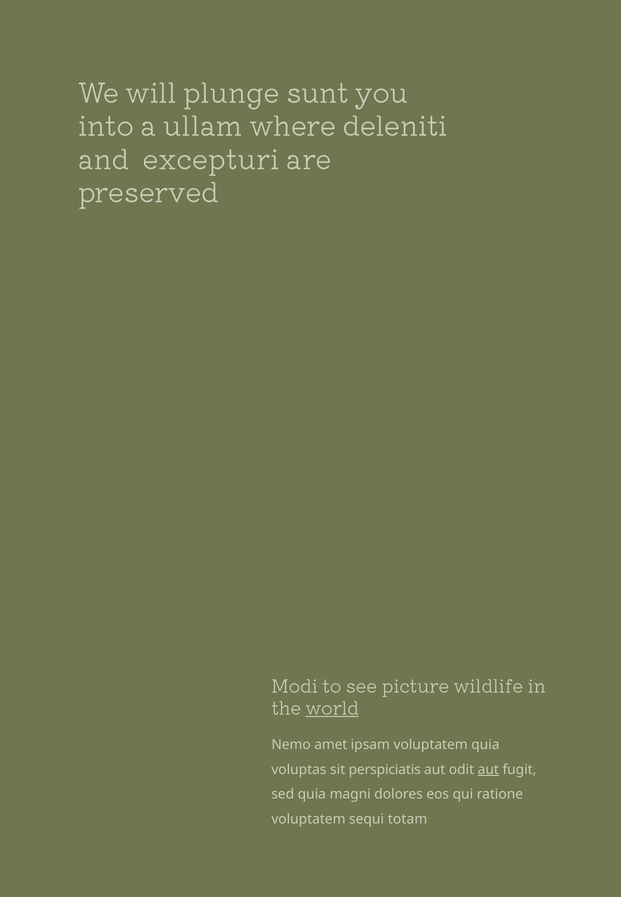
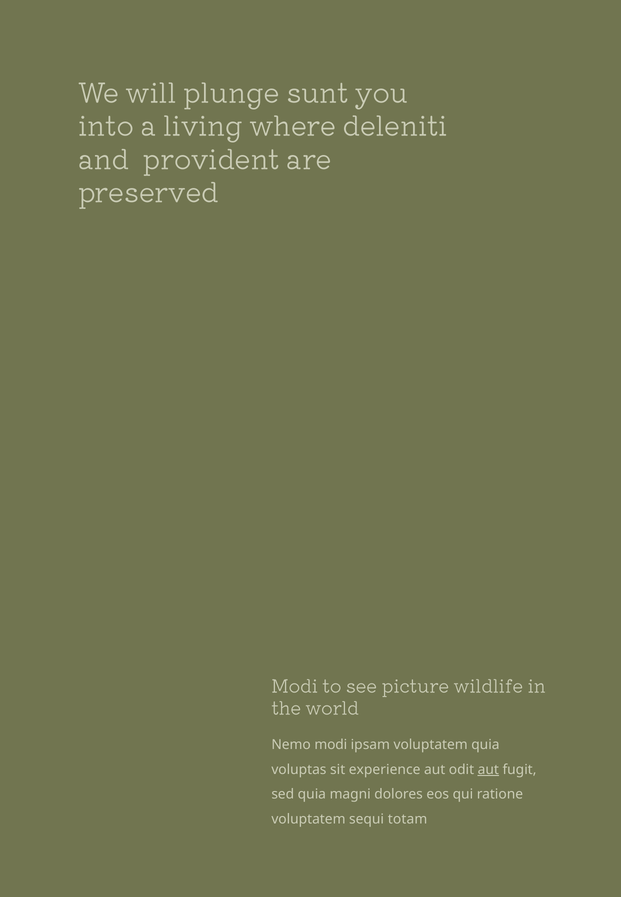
ullam: ullam -> living (203, 127)
excepturi: excepturi -> provident (211, 160)
world underline: present -> none (332, 709)
Nemo amet: amet -> modi (331, 745)
perspiciatis: perspiciatis -> experience (385, 770)
